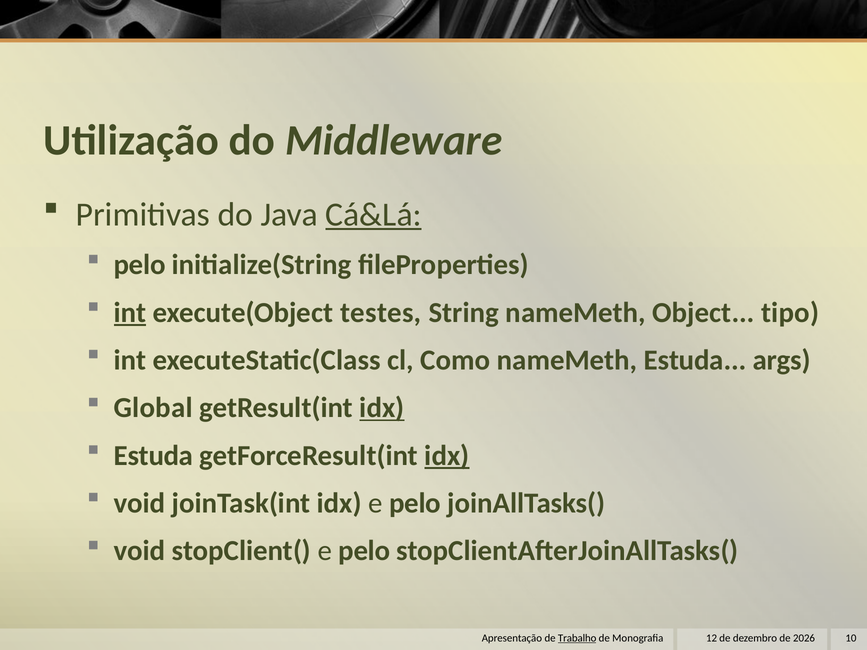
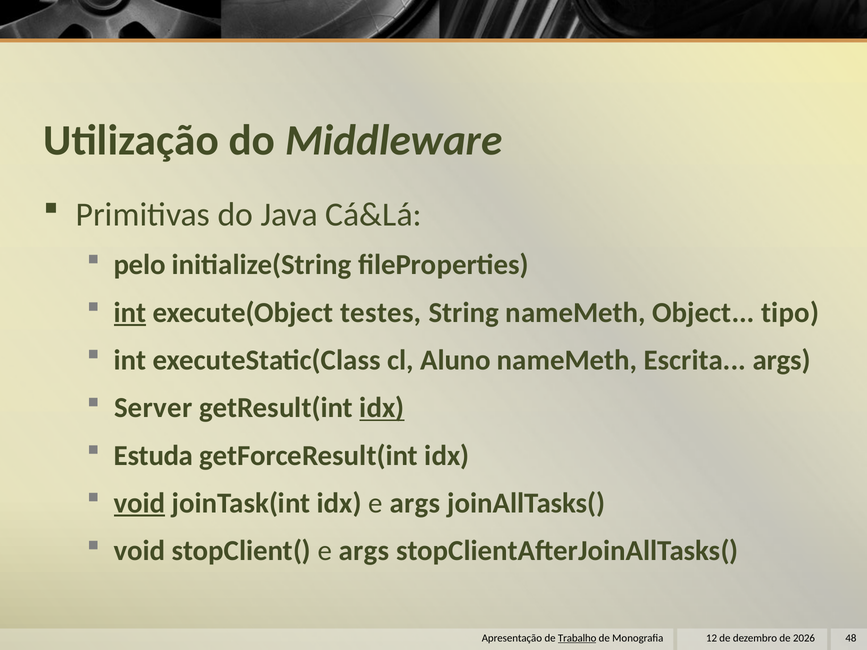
Cá&Lá underline: present -> none (374, 215)
Como: Como -> Aluno (455, 360)
nameMeth Estuda: Estuda -> Escrita (695, 360)
Global: Global -> Server (153, 408)
idx underline: present -> none (447, 456)
void underline: none -> present (140, 503)
idx e pelo: pelo -> args (415, 503)
stopClient( e pelo: pelo -> args (364, 551)
10: 10 -> 48 (851, 638)
